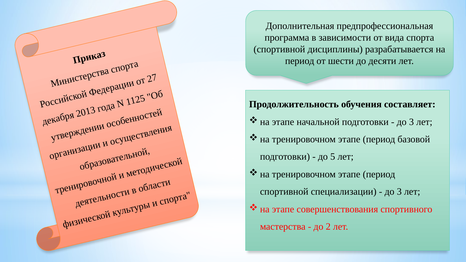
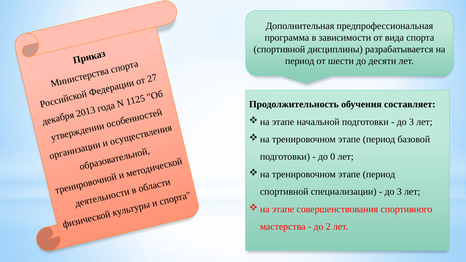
до 5: 5 -> 0 (333, 157)
